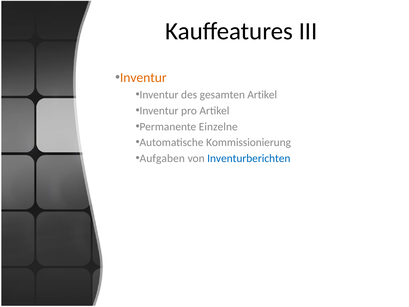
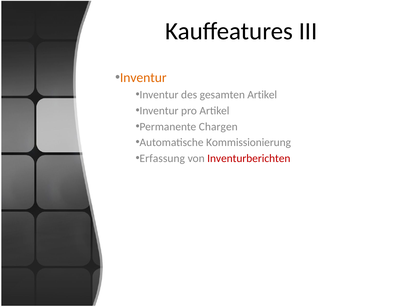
Einzelne: Einzelne -> Chargen (218, 127)
Aufgaben: Aufgaben -> Erfassung (162, 158)
Inventurberichten colour: blue -> red (249, 158)
